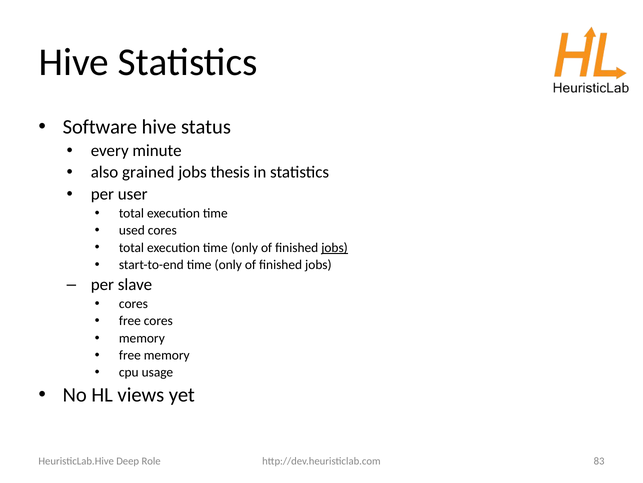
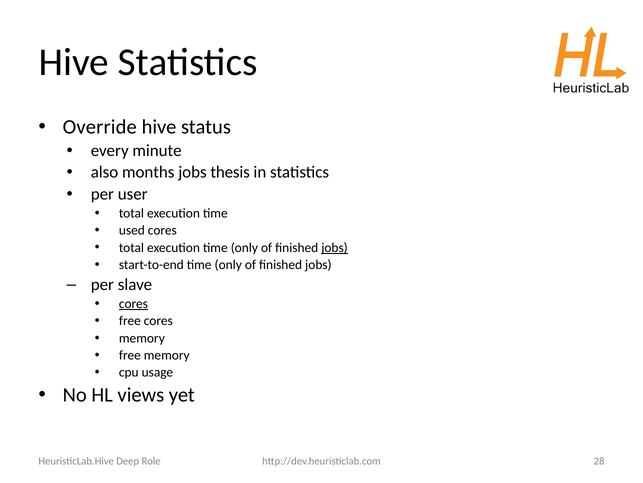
Software: Software -> Override (100, 127)
grained: grained -> months (148, 172)
cores underline: none -> present (133, 303)
83: 83 -> 28 (599, 460)
